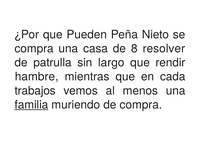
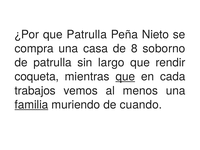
que Pueden: Pueden -> Patrulla (87, 35)
resolver: resolver -> soborno (164, 49)
hambre: hambre -> coqueta (37, 77)
que underline: none -> present (125, 77)
de compra: compra -> cuando (141, 105)
